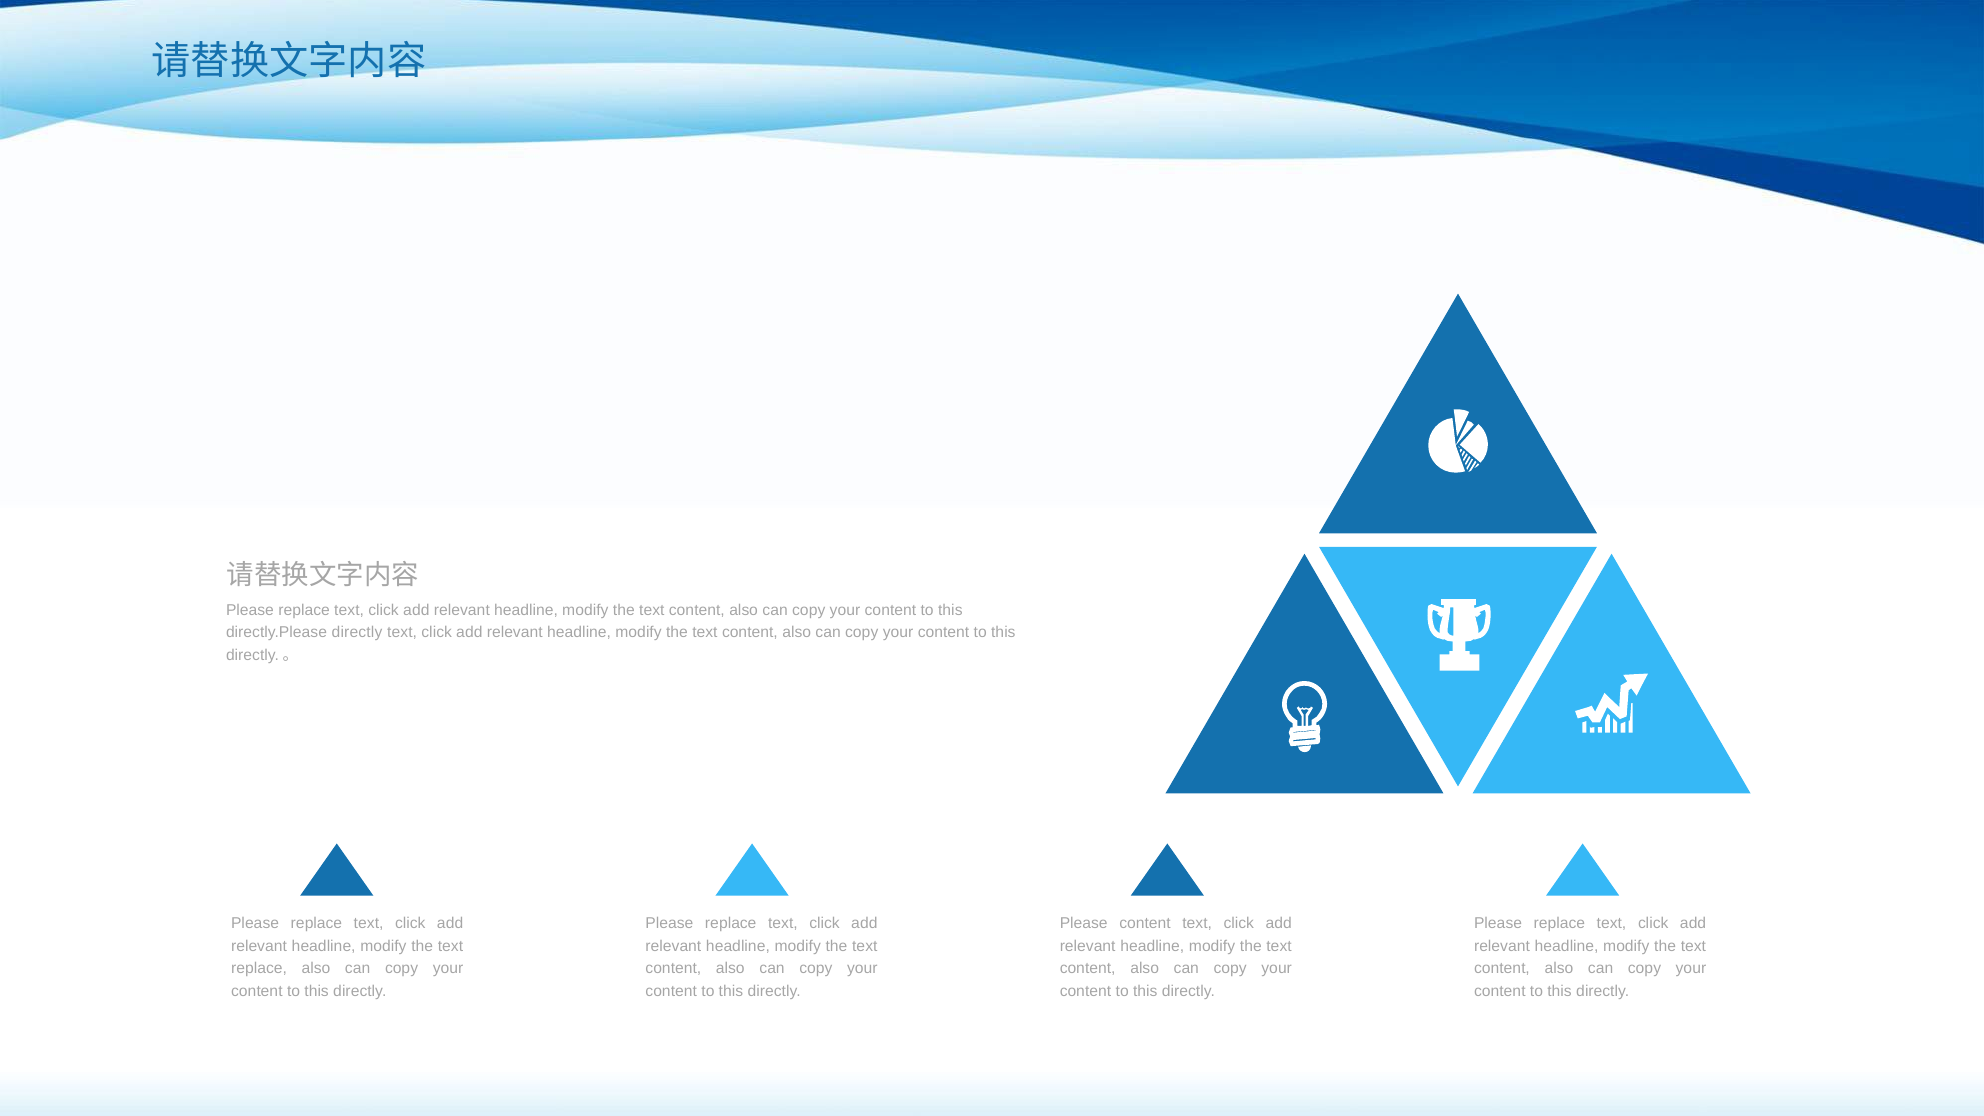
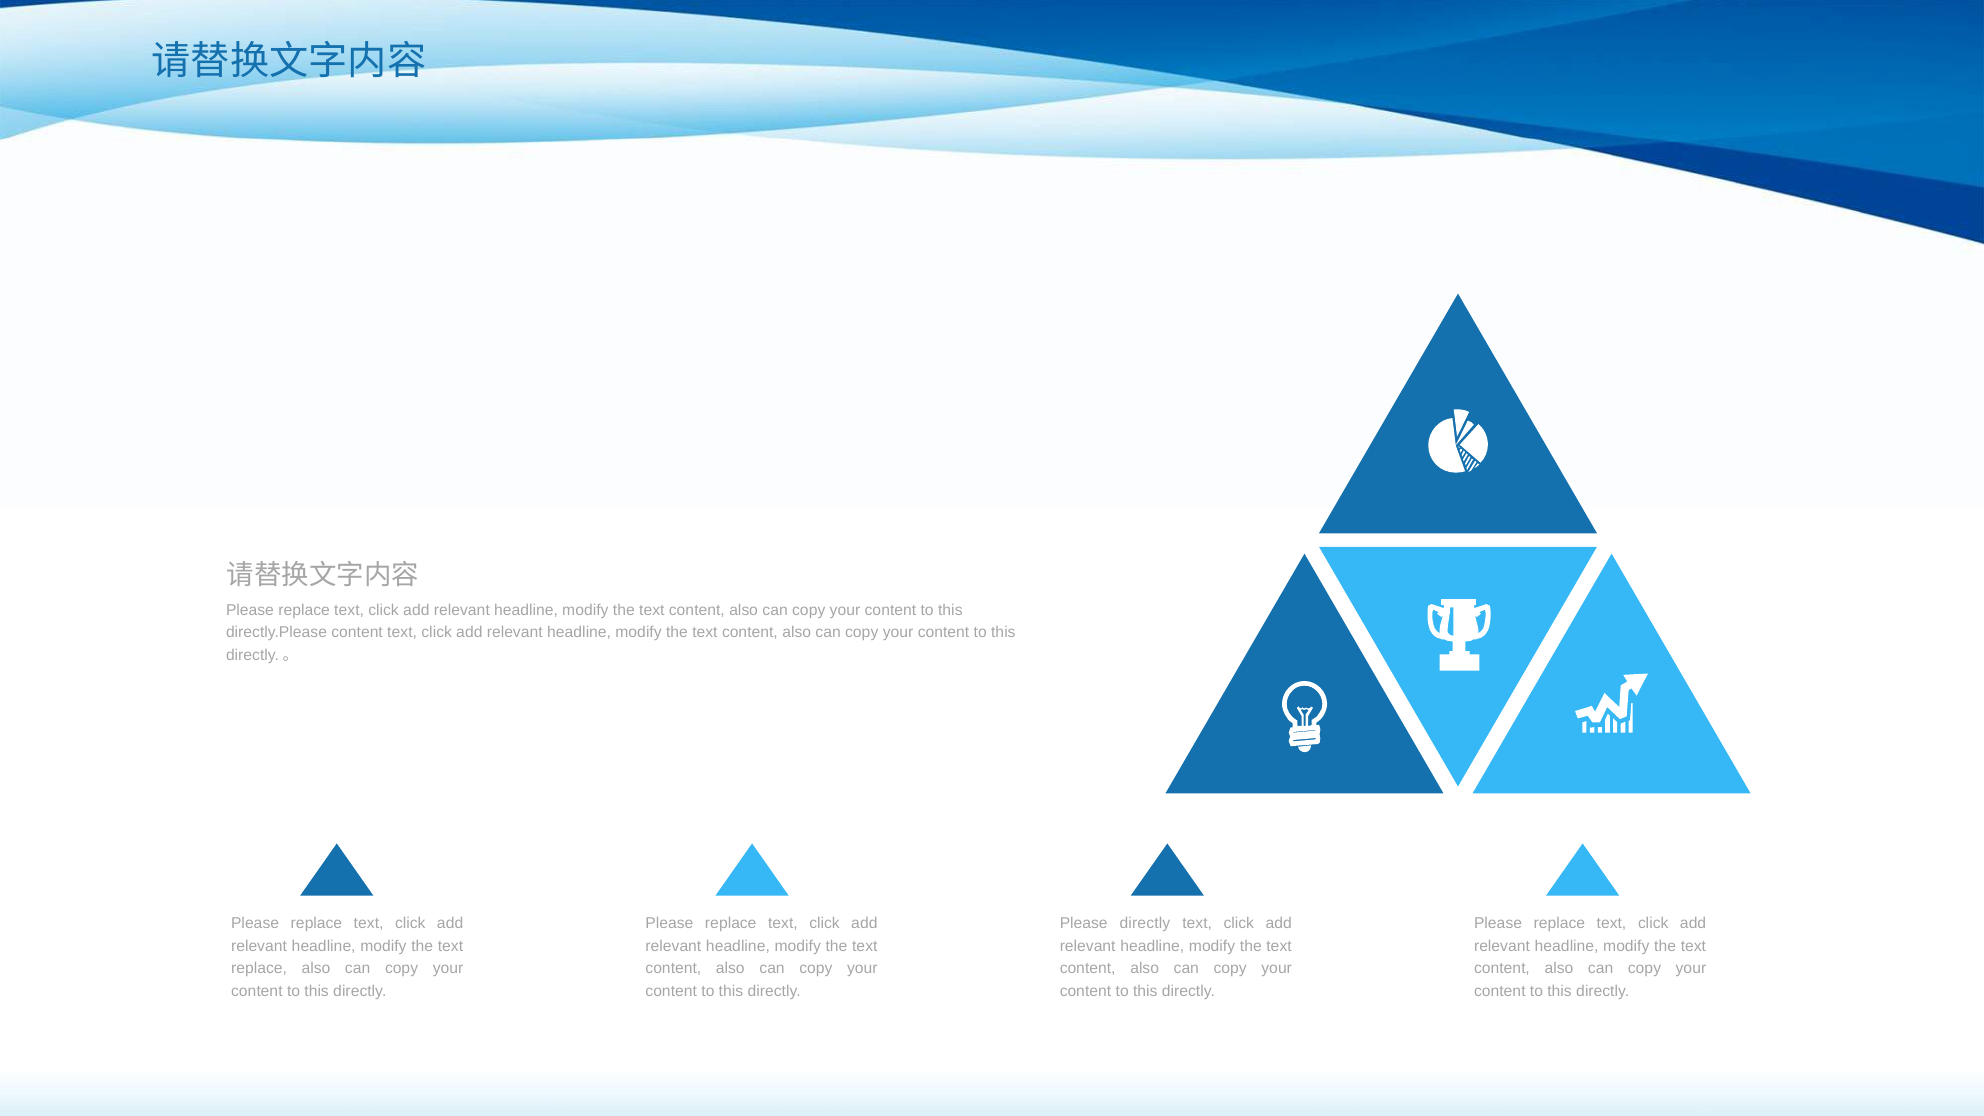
directly.Please directly: directly -> content (357, 633)
Please content: content -> directly (1145, 924)
